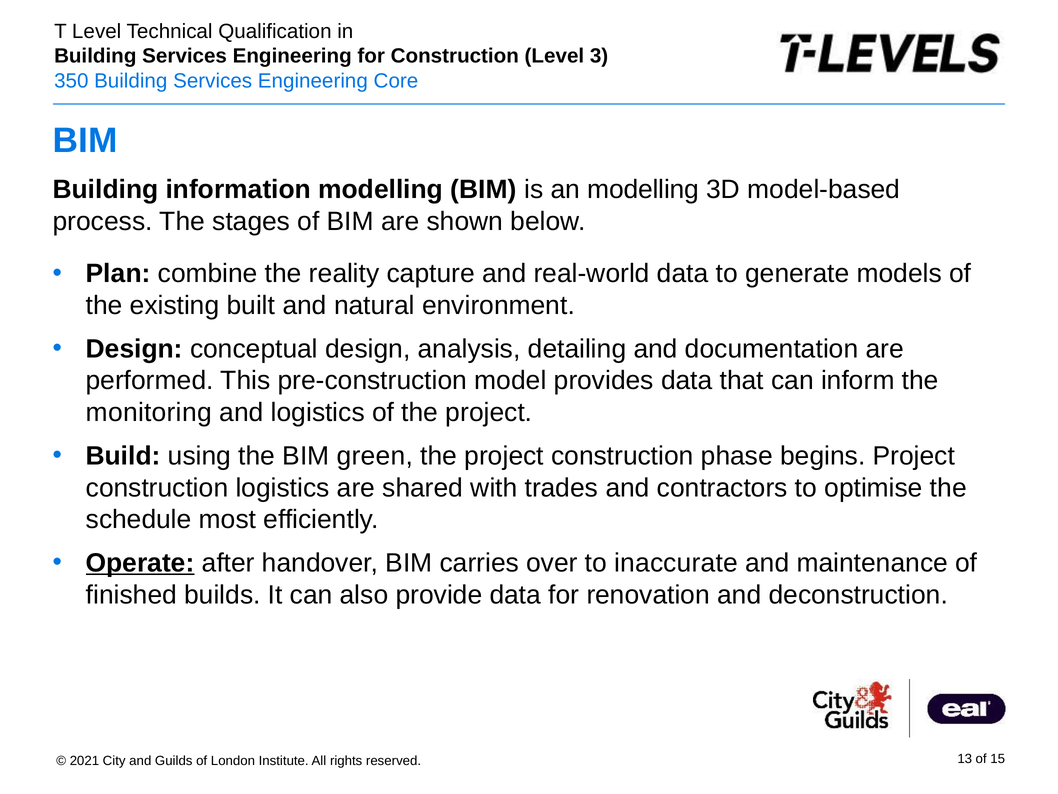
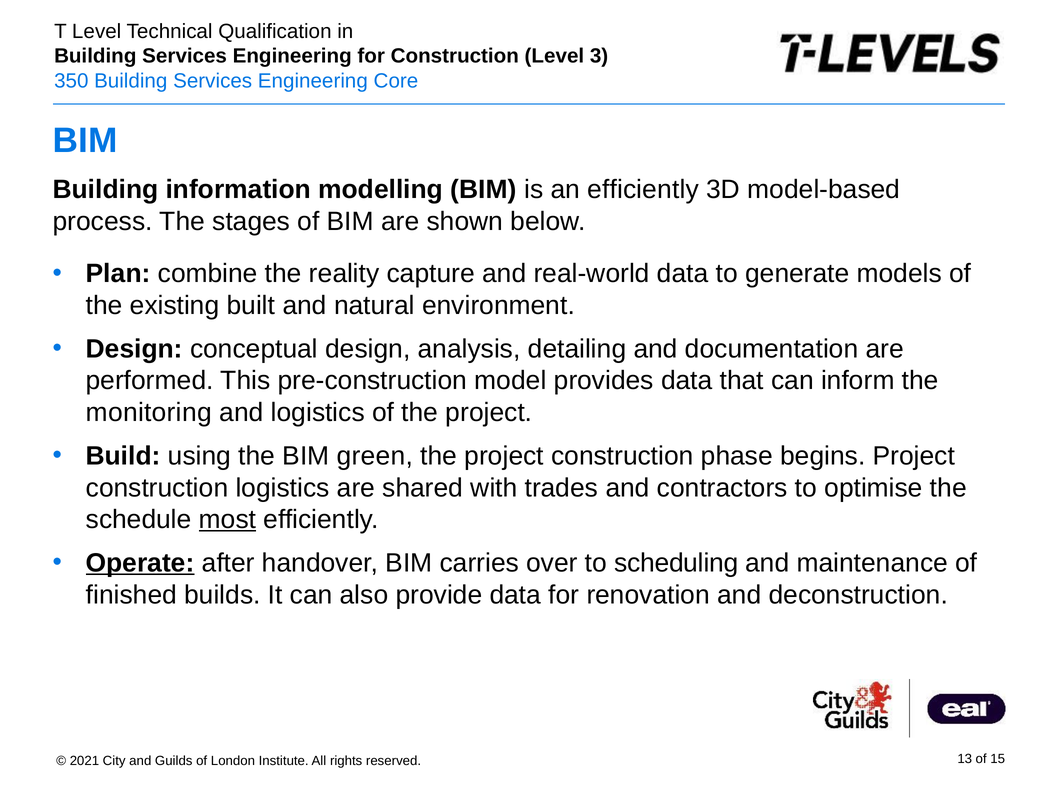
an modelling: modelling -> efficiently (643, 190)
most underline: none -> present (228, 519)
inaccurate: inaccurate -> scheduling (676, 563)
